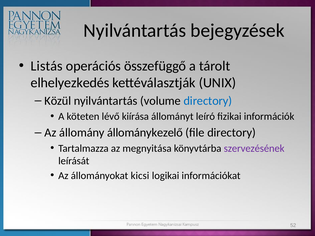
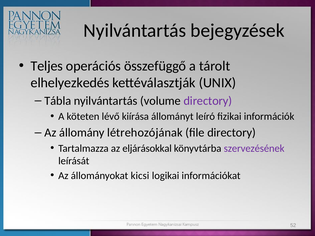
Listás: Listás -> Teljes (47, 66)
Közül: Közül -> Tábla (58, 101)
directory colour: blue -> purple (208, 101)
állománykezelő: állománykezelő -> létrehozójának (145, 133)
megnyitása: megnyitása -> eljárásokkal (147, 148)
